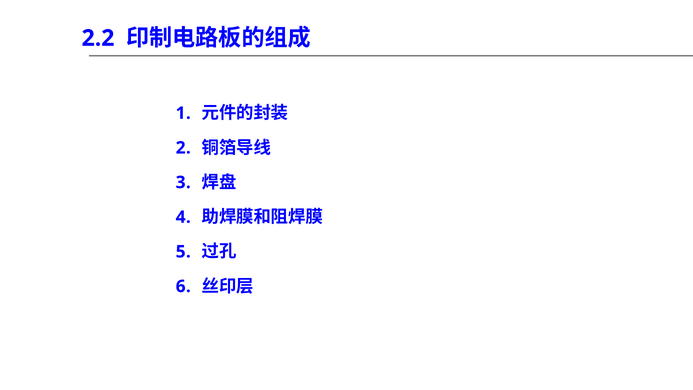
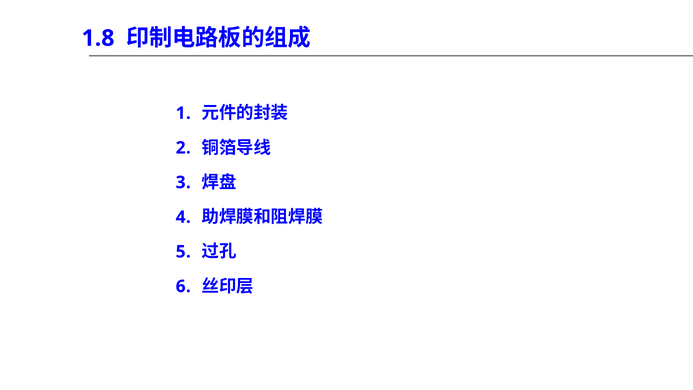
2.2: 2.2 -> 1.8 (98, 38)
